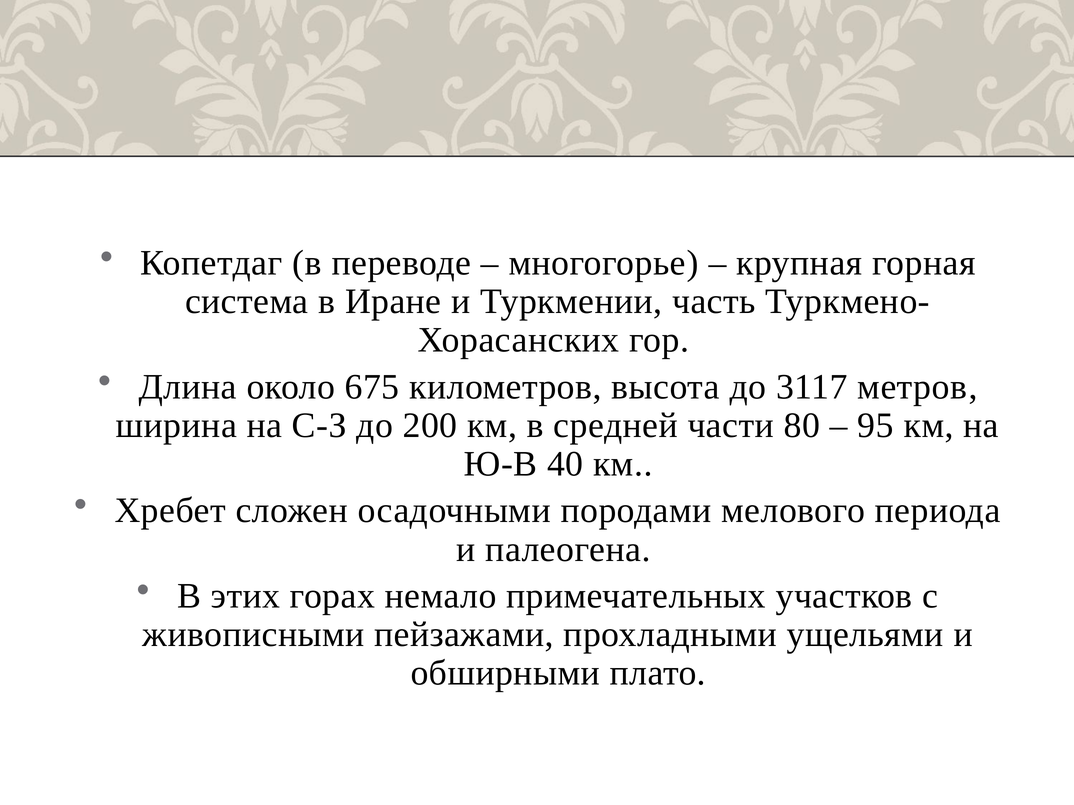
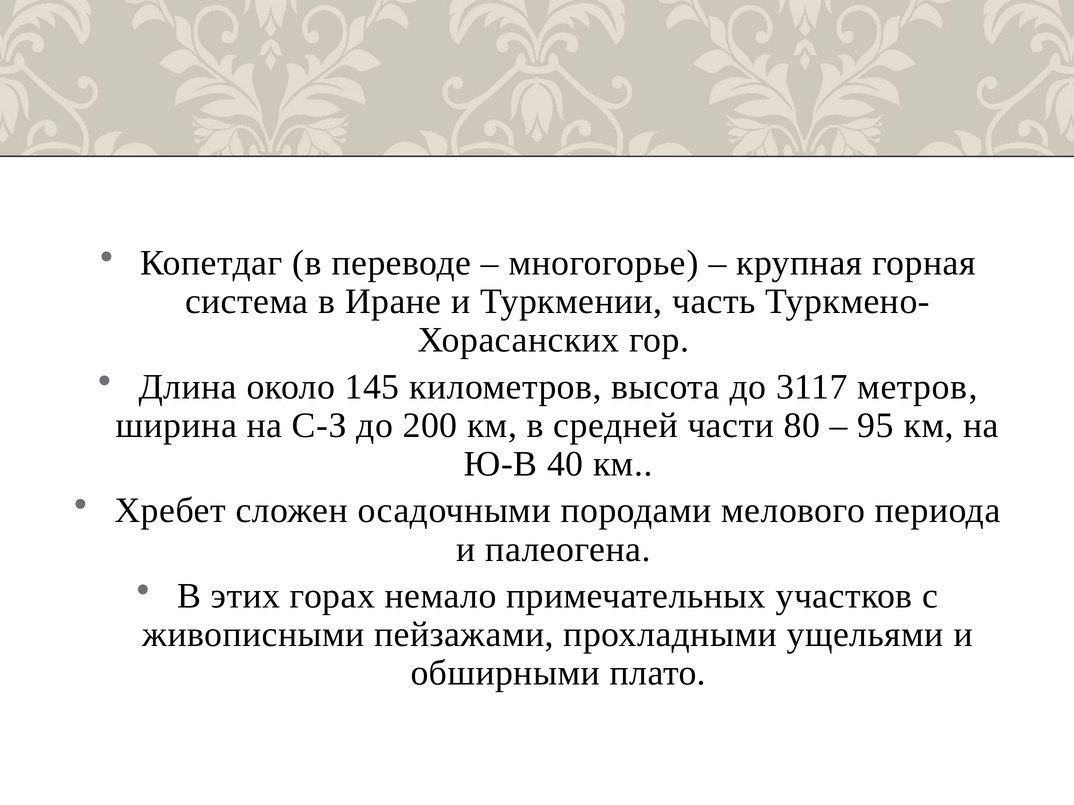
675: 675 -> 145 (372, 387)
